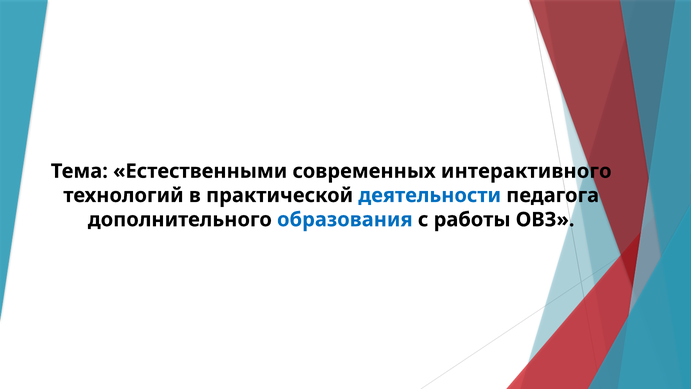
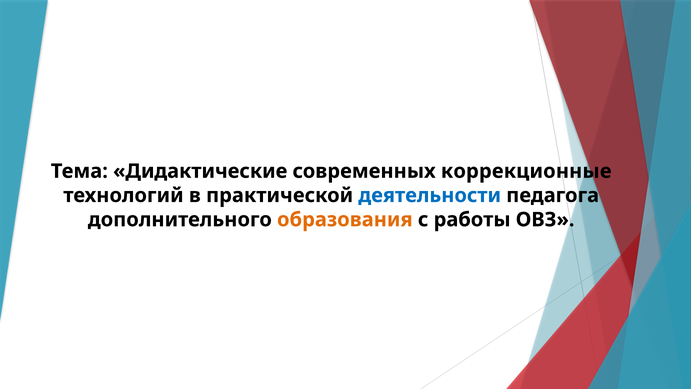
Естественными: Естественными -> Дидактические (200, 171)
интерактивного: интерактивного -> коррекционные (526, 171)
образования colour: blue -> orange (345, 219)
